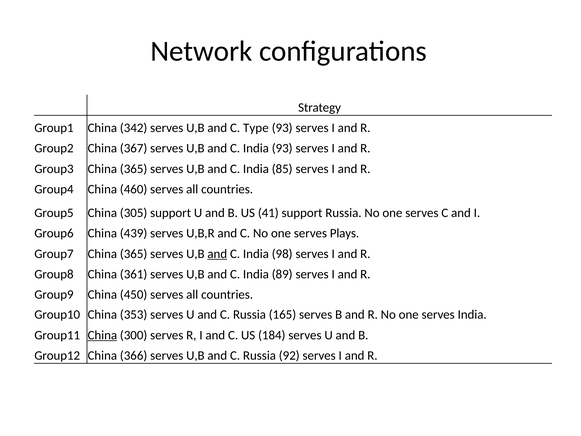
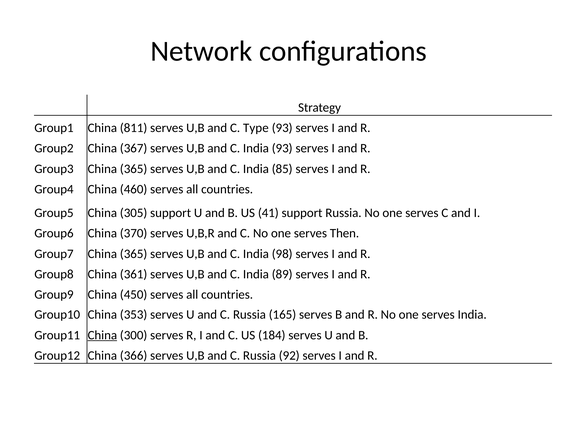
342: 342 -> 811 (134, 128)
439: 439 -> 370 (134, 233)
Plays: Plays -> Then (344, 233)
and underline: present -> none (217, 254)
